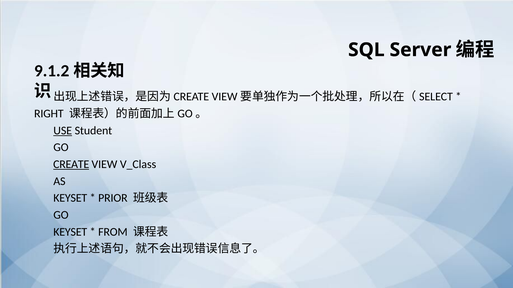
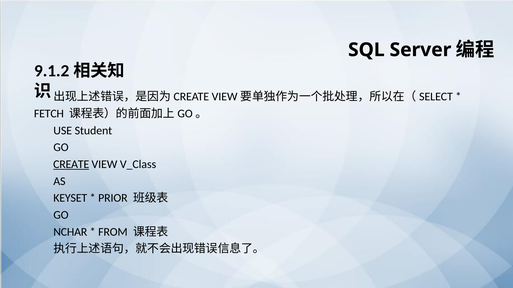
RIGHT: RIGHT -> FETCH (49, 114)
USE underline: present -> none (63, 131)
KEYSET: KEYSET -> NCHAR (70, 232)
